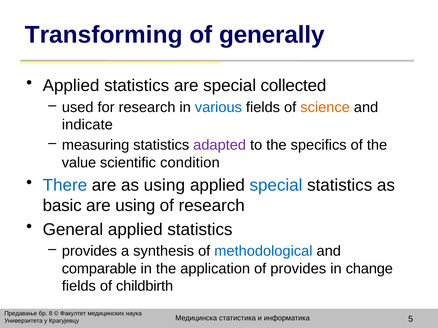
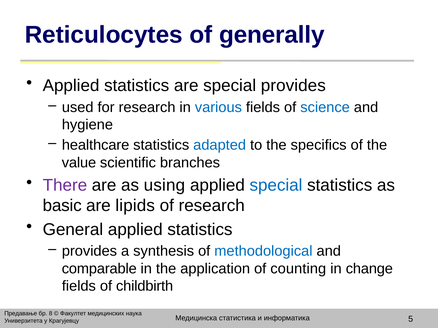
Transforming: Transforming -> Reticulocytes (104, 35)
special collected: collected -> provides (293, 86)
science colour: orange -> blue (325, 107)
indicate: indicate -> hygiene (87, 125)
measuring: measuring -> healthcare (96, 145)
adapted colour: purple -> blue (220, 145)
condition: condition -> branches (190, 163)
There colour: blue -> purple (65, 185)
are using: using -> lipids (135, 206)
of provides: provides -> counting (298, 269)
